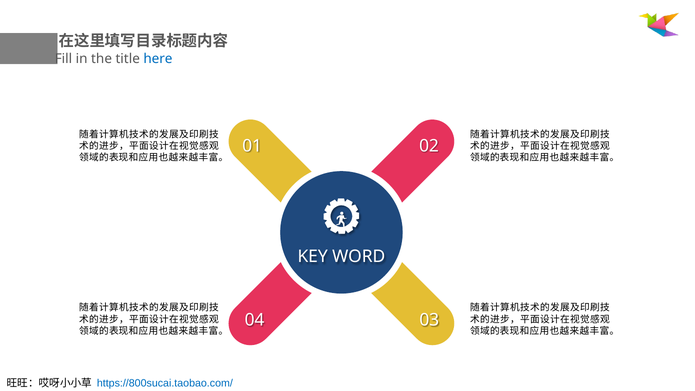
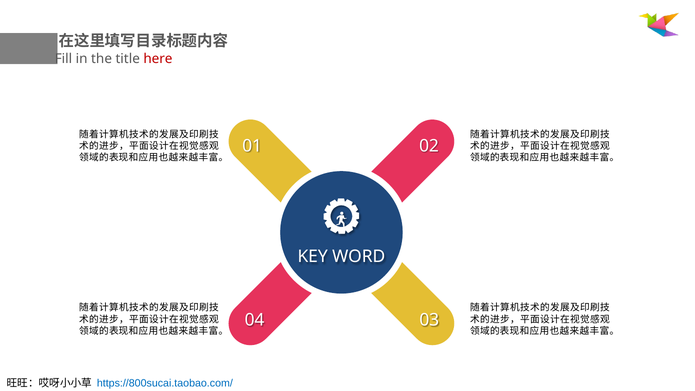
here colour: blue -> red (158, 59)
